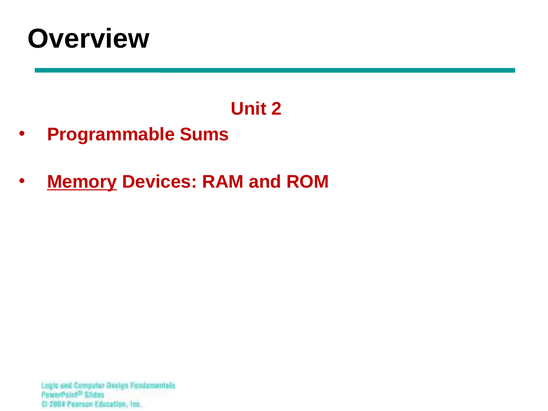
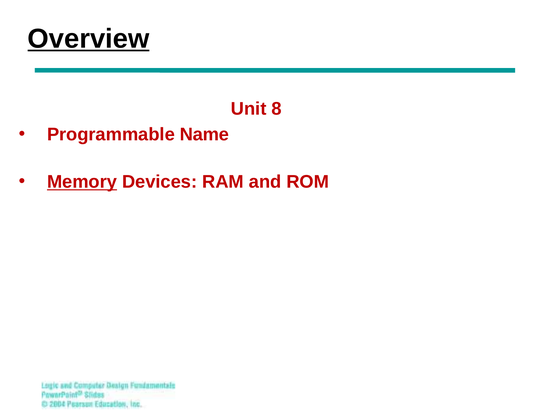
Overview underline: none -> present (88, 39)
2: 2 -> 8 (277, 109)
Sums: Sums -> Name (204, 134)
